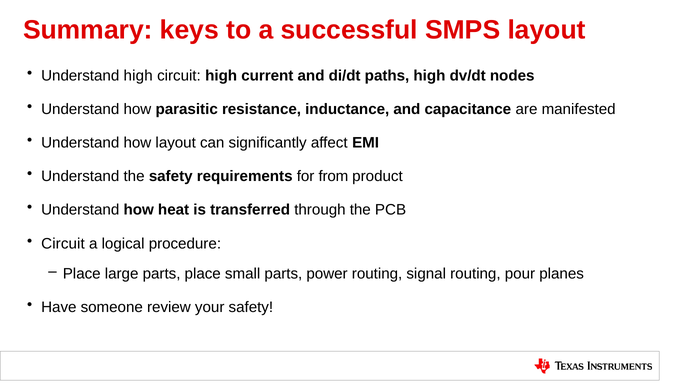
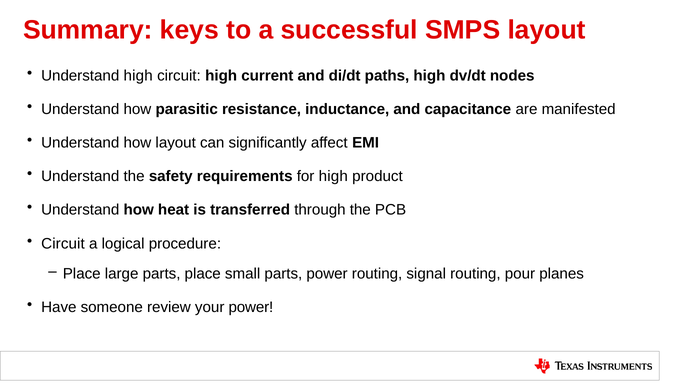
for from: from -> high (333, 176)
your safety: safety -> power (251, 308)
